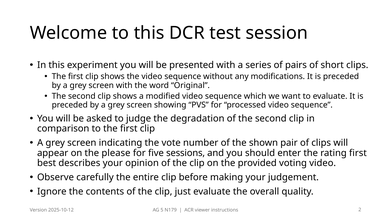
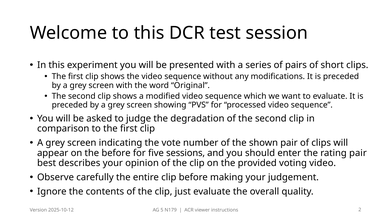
the please: please -> before (116, 153)
rating first: first -> pair (358, 153)
